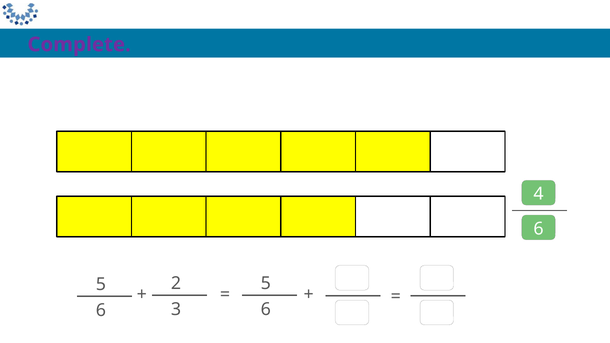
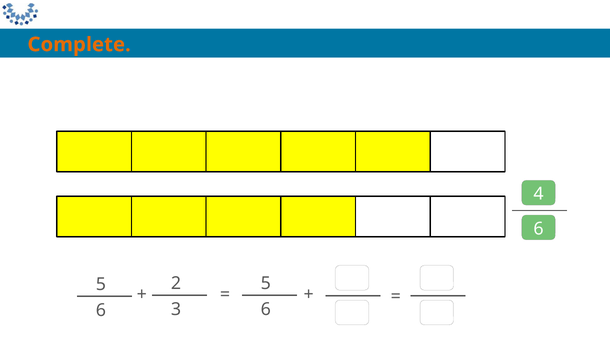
Complete colour: purple -> orange (79, 45)
